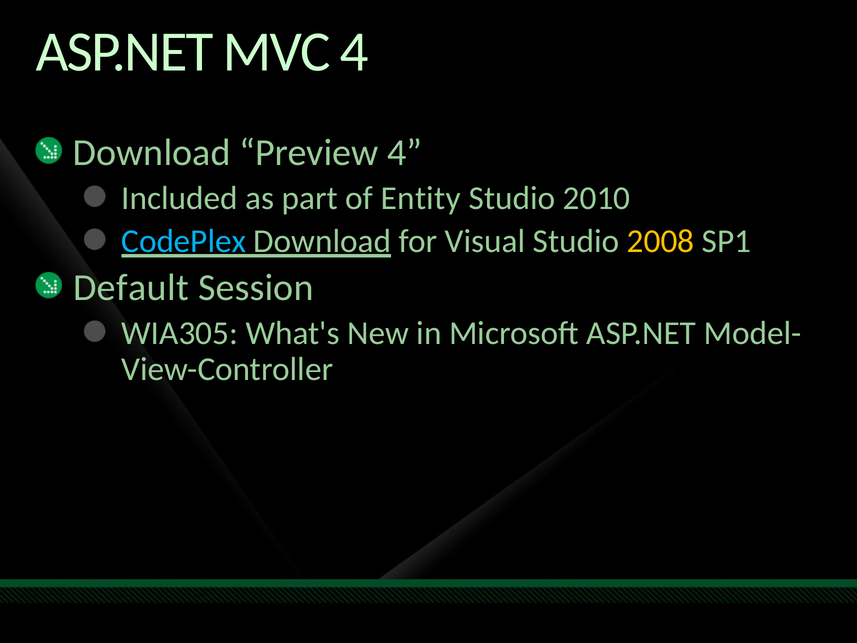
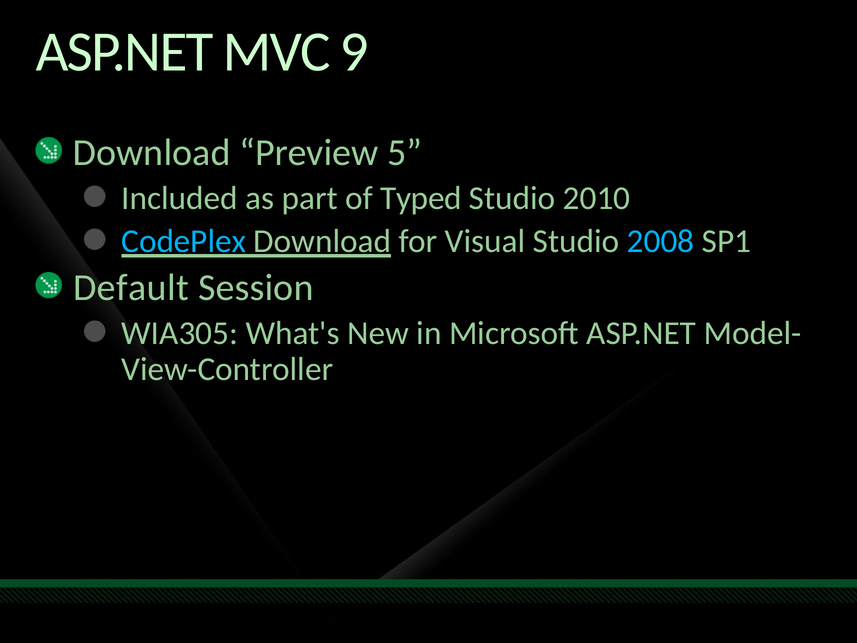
MVC 4: 4 -> 9 (354, 52)
Preview 4: 4 -> 5 (405, 153)
Entity: Entity -> Typed (421, 198)
2008 colour: yellow -> light blue (661, 241)
